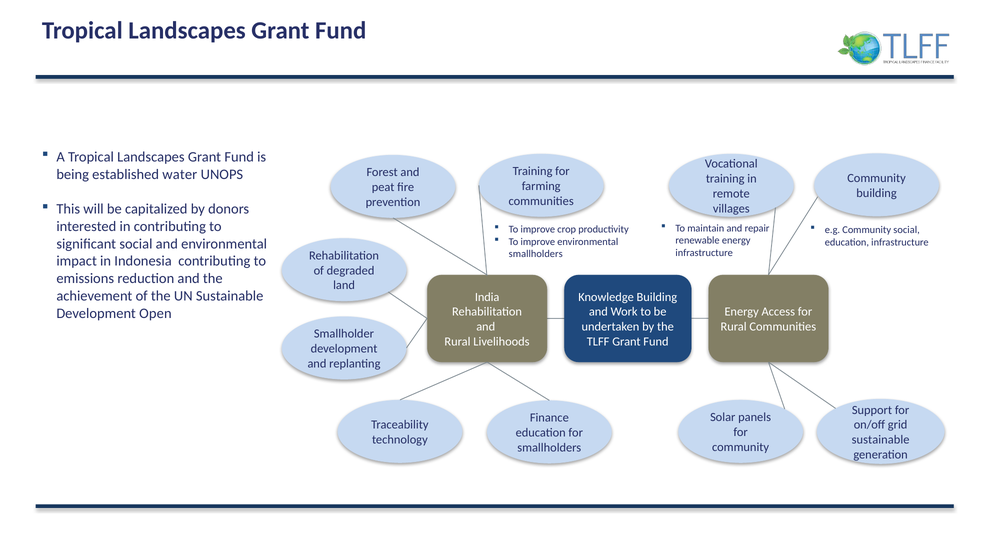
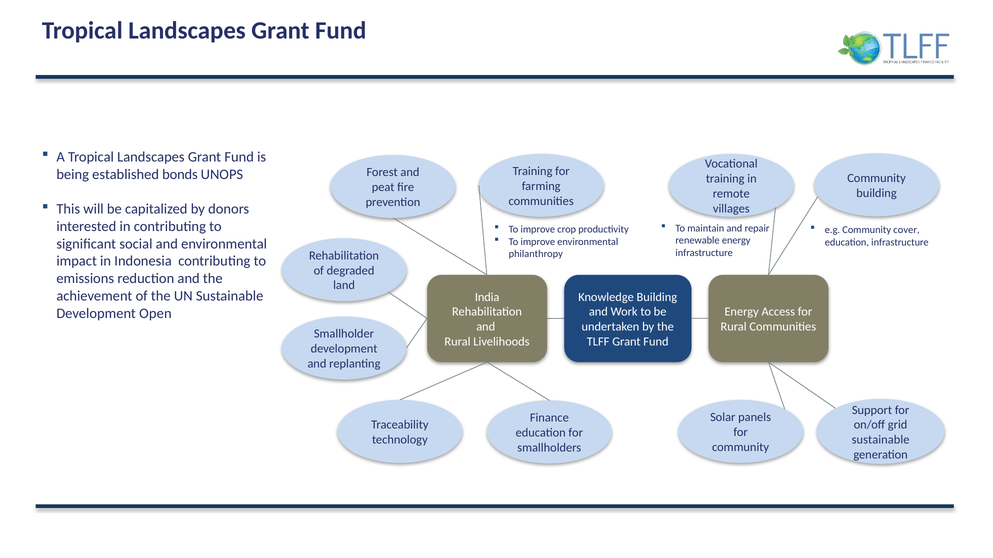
water: water -> bonds (180, 175)
Community social: social -> cover (907, 230)
smallholders: smallholders -> philanthropy (536, 254)
